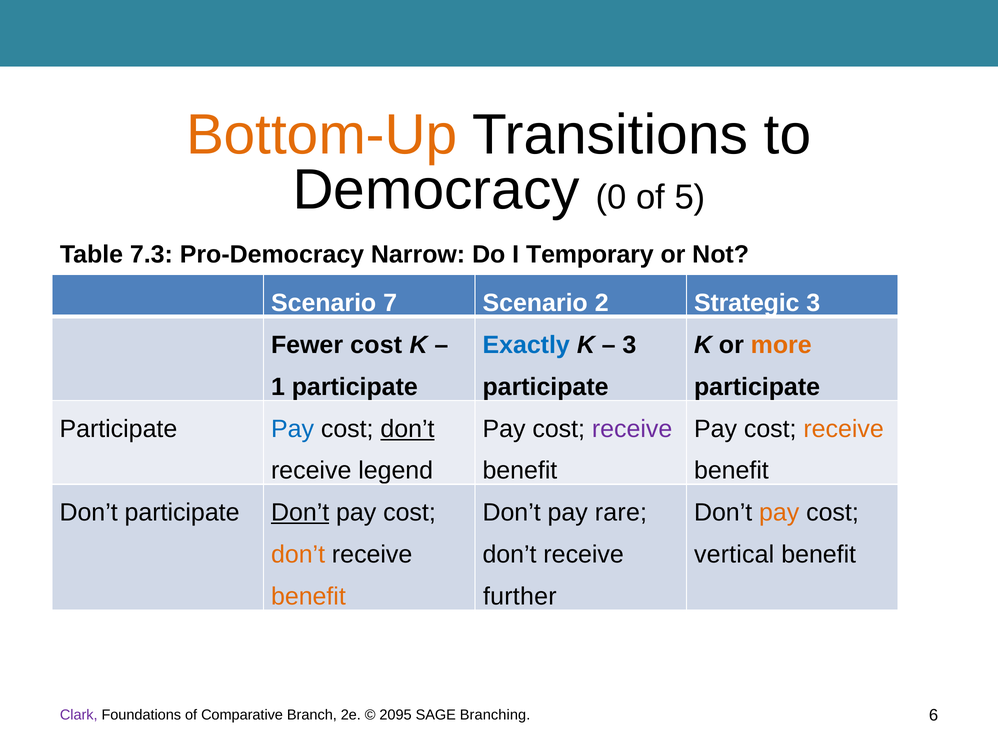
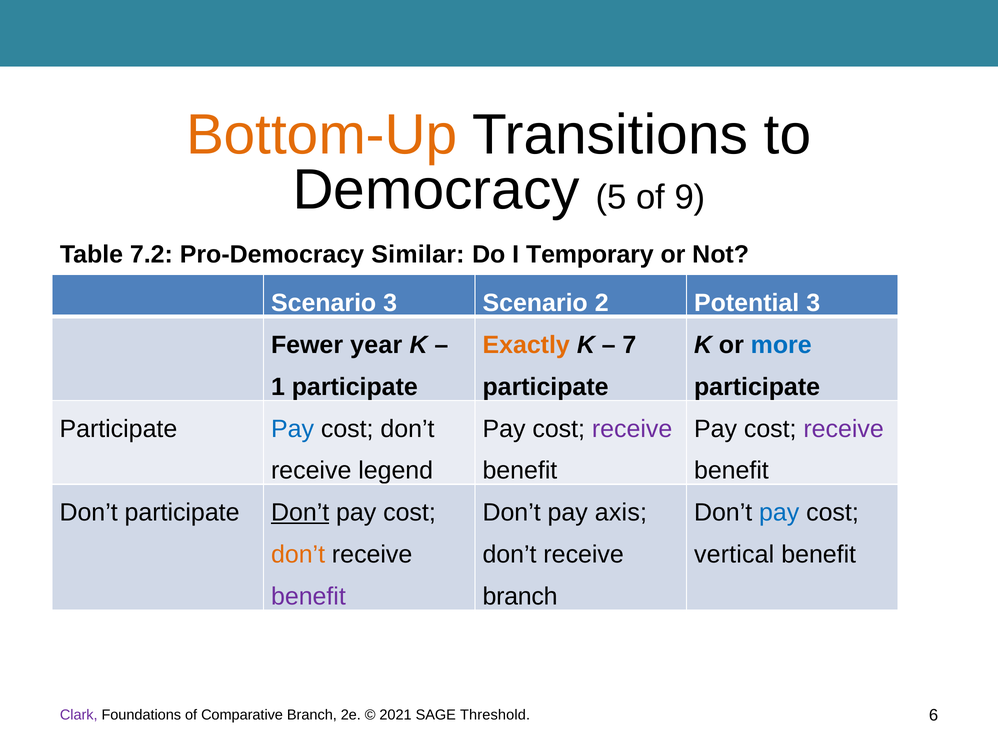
0: 0 -> 5 (611, 197)
5: 5 -> 9 (690, 197)
7.3: 7.3 -> 7.2 (151, 255)
Narrow: Narrow -> Similar (418, 255)
Scenario 7: 7 -> 3 (390, 303)
Strategic: Strategic -> Potential (747, 303)
Fewer cost: cost -> year (376, 345)
Exactly colour: blue -> orange (526, 345)
3: 3 -> 7 (629, 345)
more colour: orange -> blue (781, 345)
don’t underline: present -> none (407, 429)
receive colour: orange -> purple (844, 429)
rare: rare -> axis (621, 512)
pay colour: orange -> blue (779, 512)
benefit colour: orange -> purple (308, 596)
further: further -> branch (520, 596)
2095: 2095 -> 2021 (396, 715)
Branching: Branching -> Threshold (495, 715)
